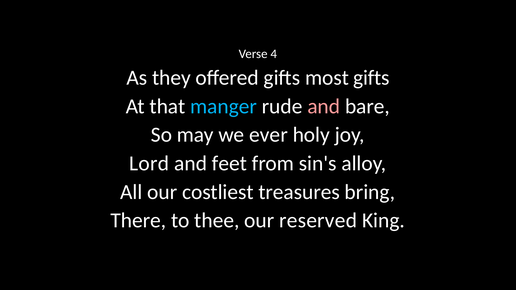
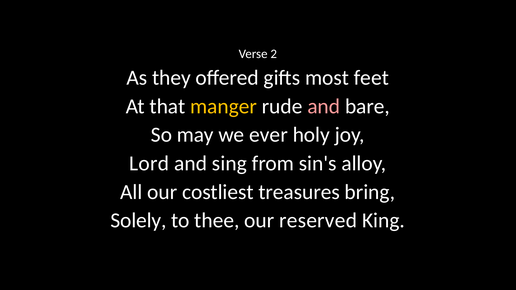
4: 4 -> 2 (274, 54)
most gifts: gifts -> feet (371, 78)
manger colour: light blue -> yellow (224, 106)
feet: feet -> sing (229, 164)
There: There -> Solely (138, 221)
